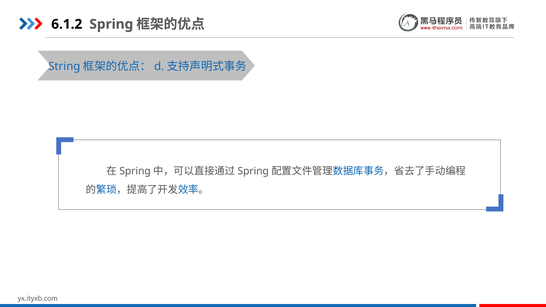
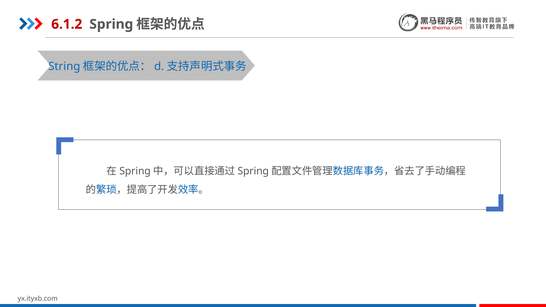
6.1.2 colour: black -> red (67, 24)
